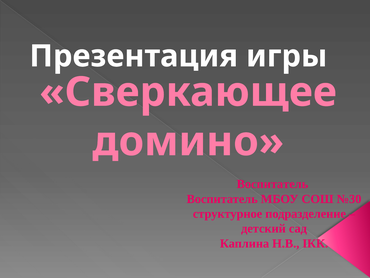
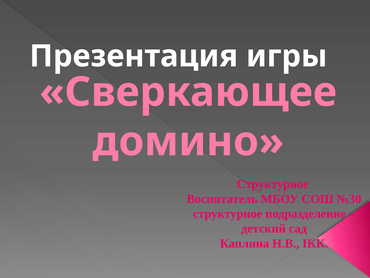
Воспитатель: Воспитатель -> Структурное (273, 184)
